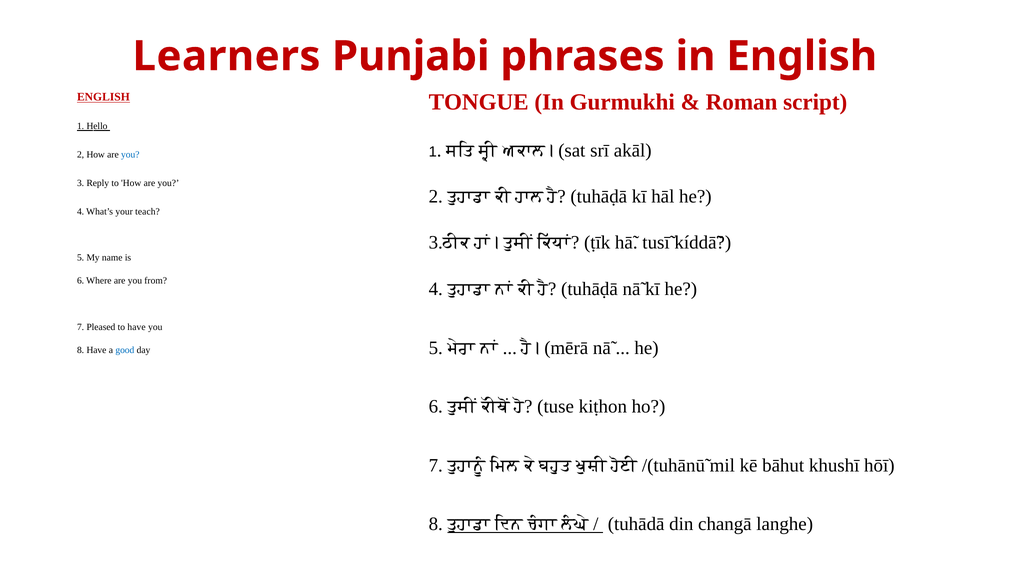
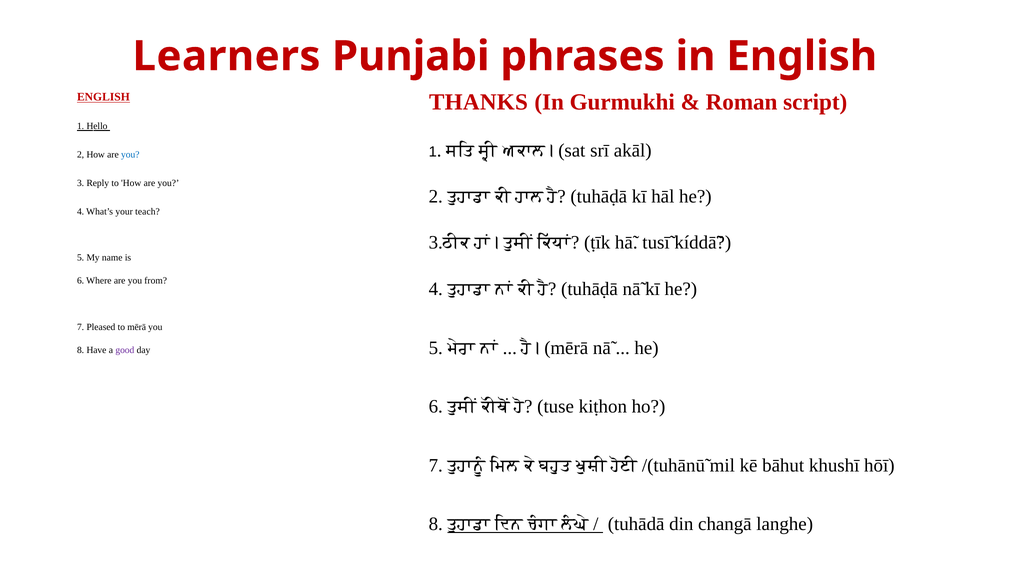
TONGUE: TONGUE -> THANKS (479, 102)
to have: have -> mērā (137, 327)
good colour: blue -> purple (125, 350)
